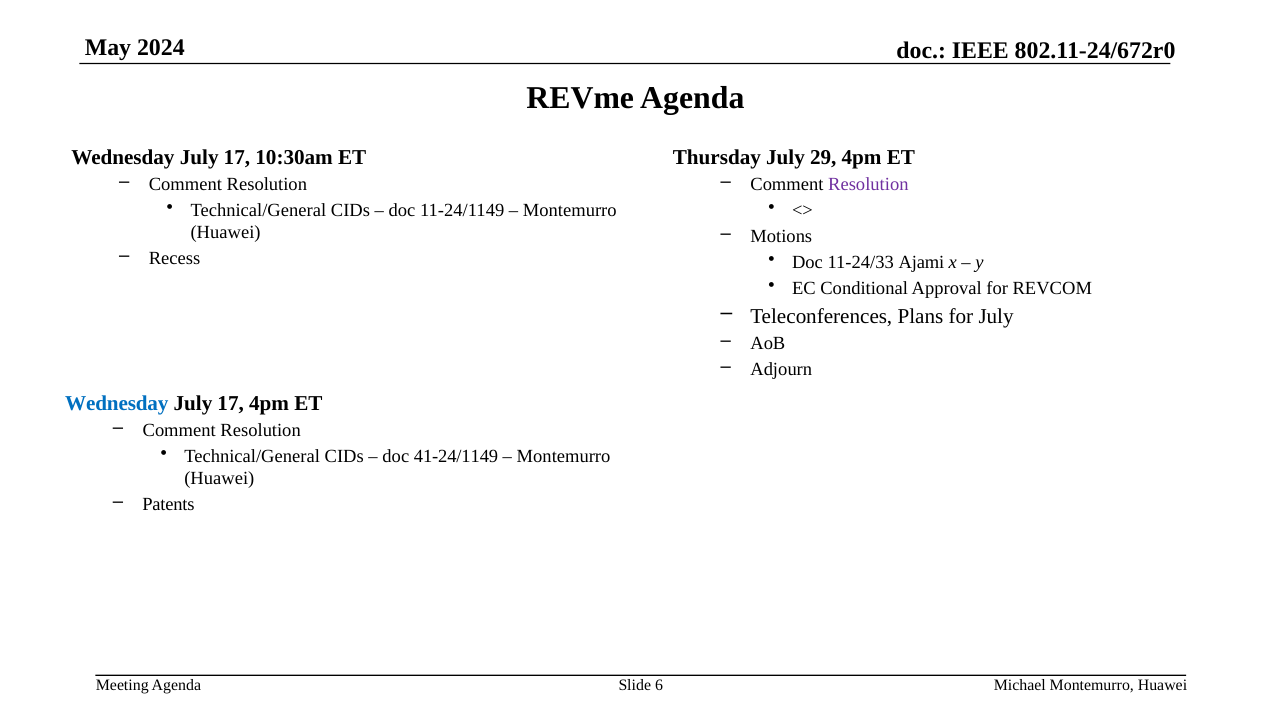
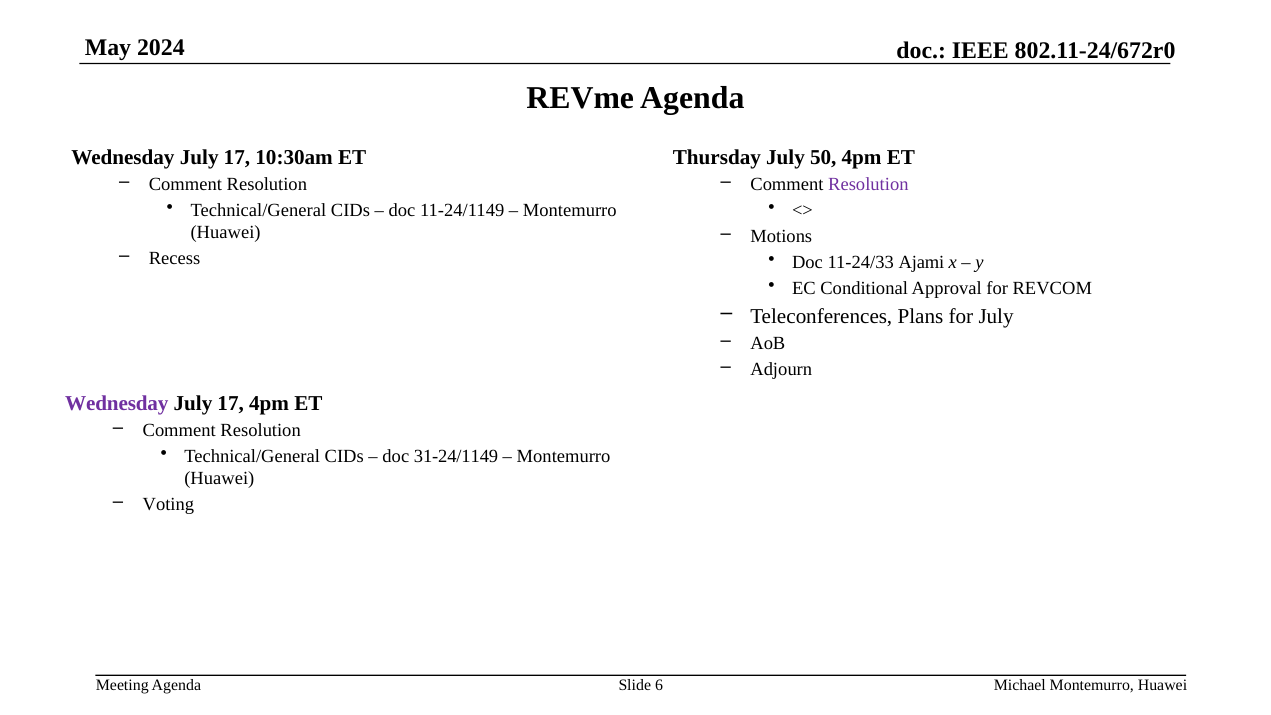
29: 29 -> 50 (823, 157)
Wednesday colour: blue -> purple (117, 403)
41-24/1149: 41-24/1149 -> 31-24/1149 (456, 457)
Patents: Patents -> Voting (168, 505)
